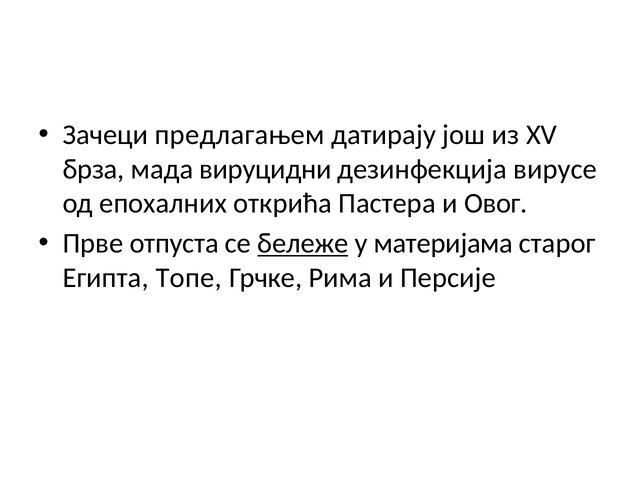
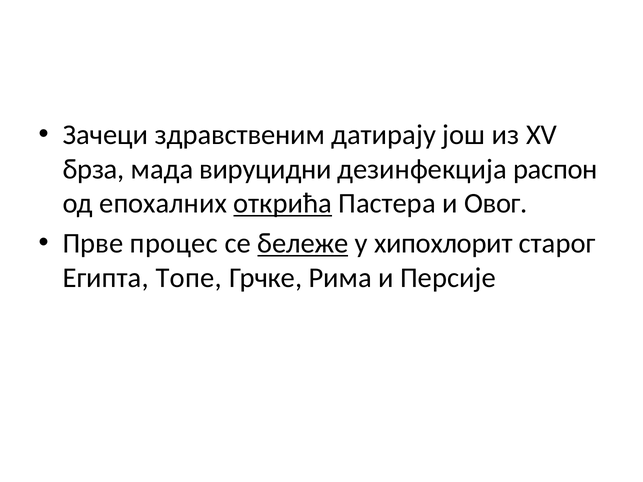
предлагањем: предлагањем -> здравственим (240, 135)
вирусе: вирусе -> распон (555, 169)
открића underline: none -> present (283, 203)
отпуста: отпуста -> процес (174, 244)
материјама: материјама -> хипохлорит (443, 244)
